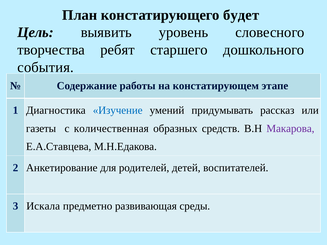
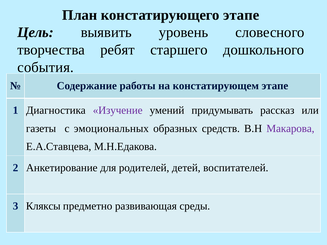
констатирующего будет: будет -> этапе (241, 15)
Изучение colour: blue -> purple (118, 110)
количественная: количественная -> эмоциональных (111, 129)
Искала: Искала -> Кляксы (43, 206)
